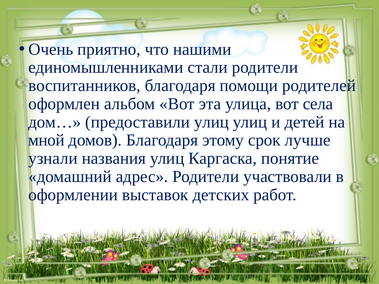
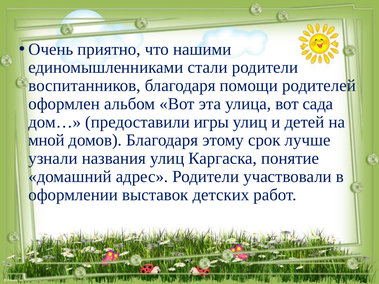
села: села -> сада (318, 104)
предоставили улиц: улиц -> игры (211, 122)
